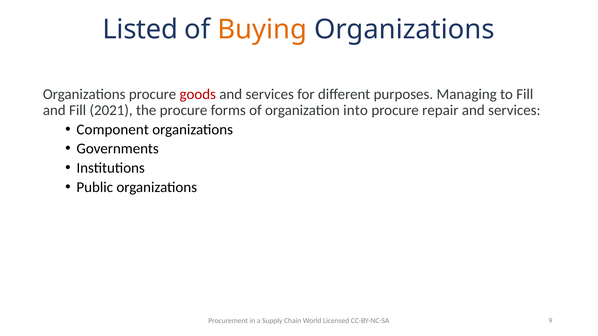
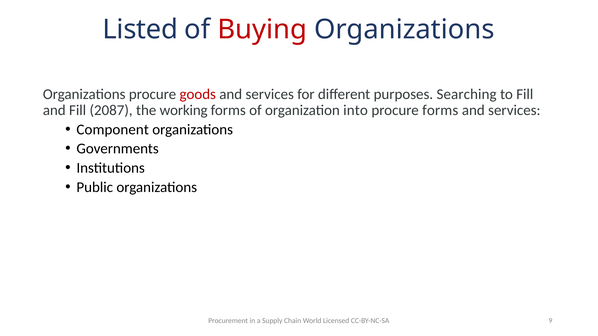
Buying colour: orange -> red (262, 29)
Managing: Managing -> Searching (467, 94)
2021: 2021 -> 2087 (111, 110)
the procure: procure -> working (184, 110)
procure repair: repair -> forms (440, 110)
